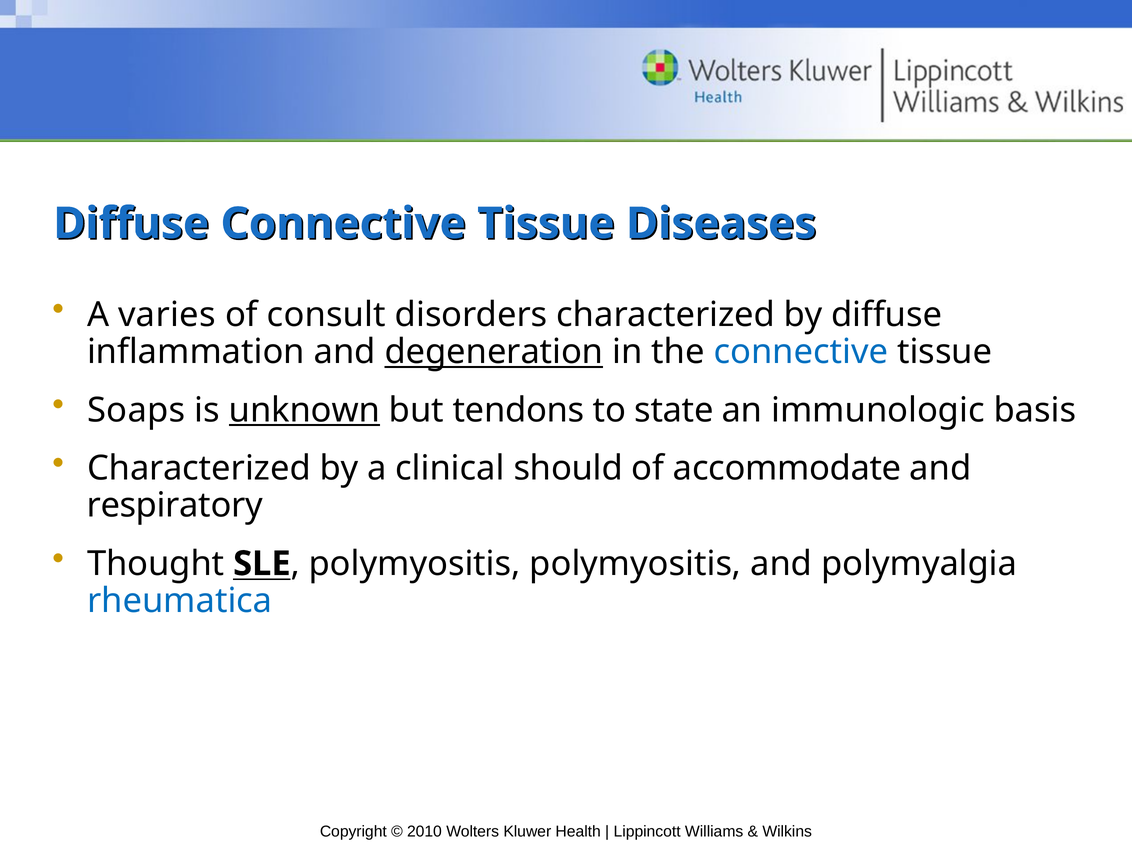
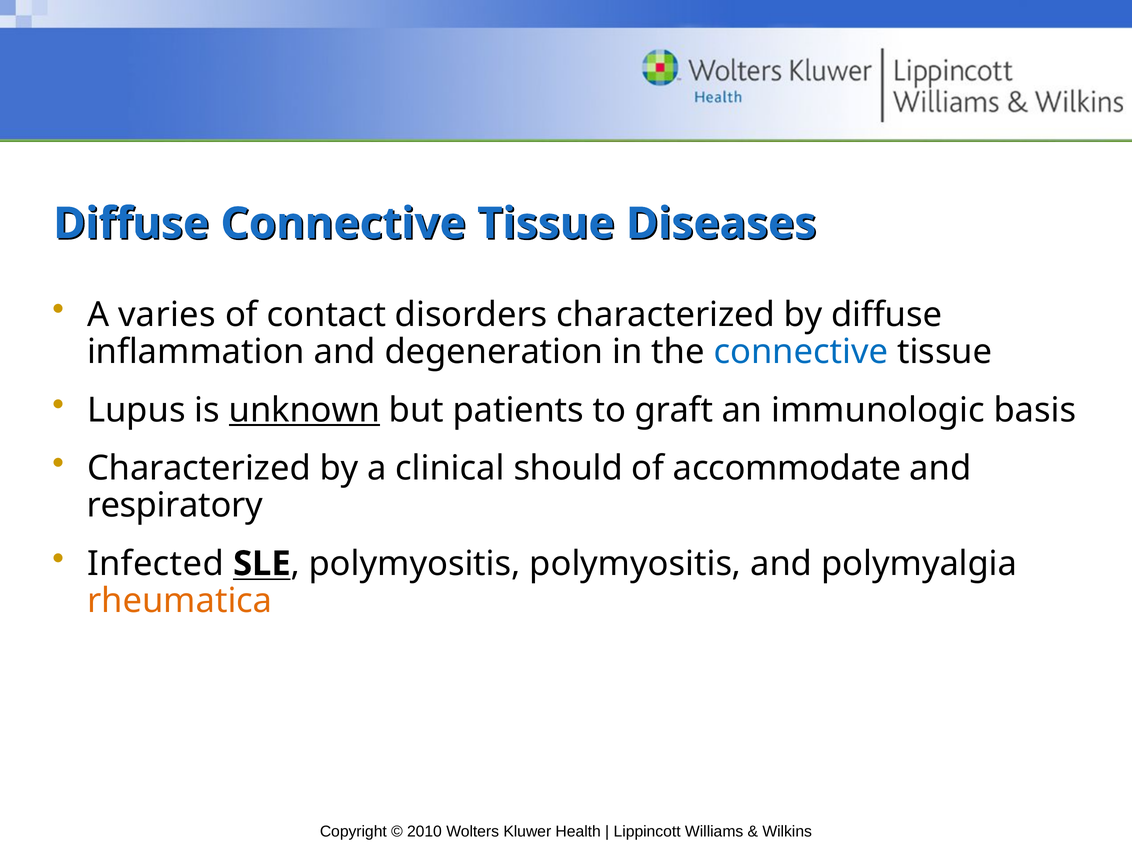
consult: consult -> contact (327, 315)
degeneration underline: present -> none (494, 352)
Soaps: Soaps -> Lupus (136, 410)
tendons: tendons -> patients (518, 410)
state: state -> graft (674, 410)
Thought: Thought -> Infected (155, 564)
rheumatica colour: blue -> orange (180, 601)
